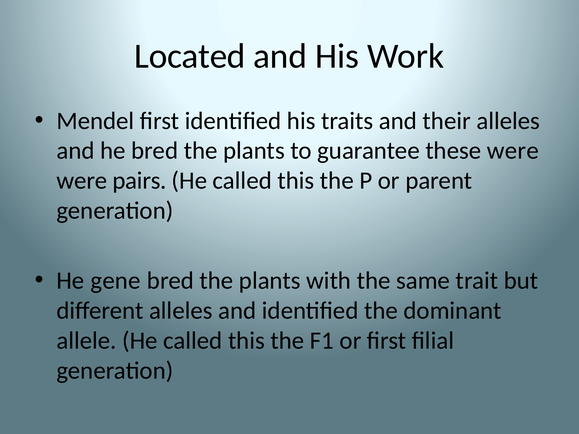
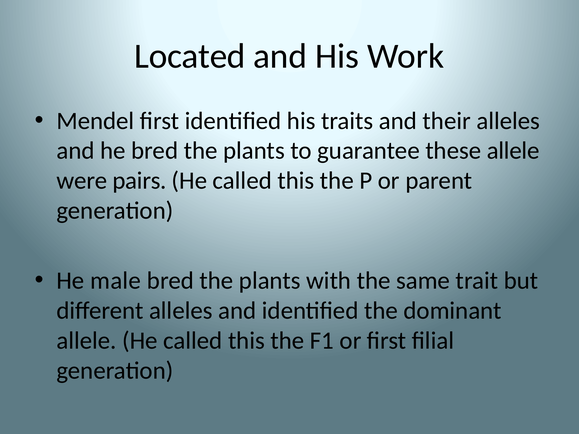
these were: were -> allele (513, 151)
gene: gene -> male (116, 281)
